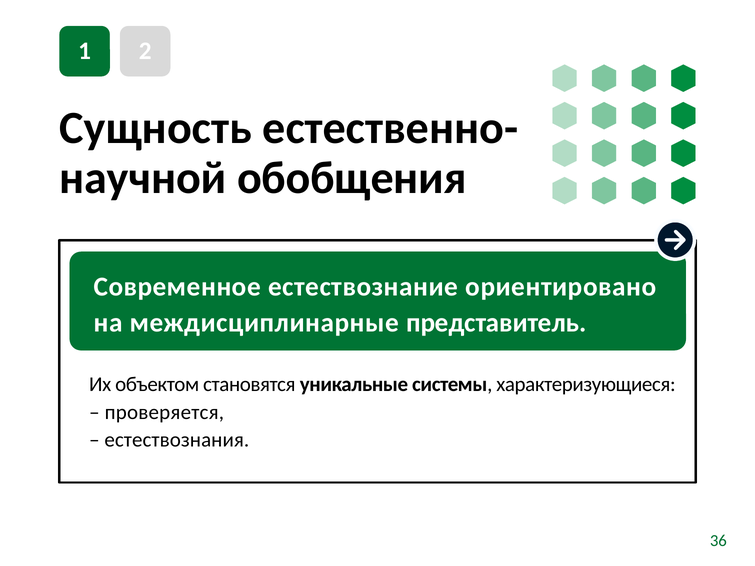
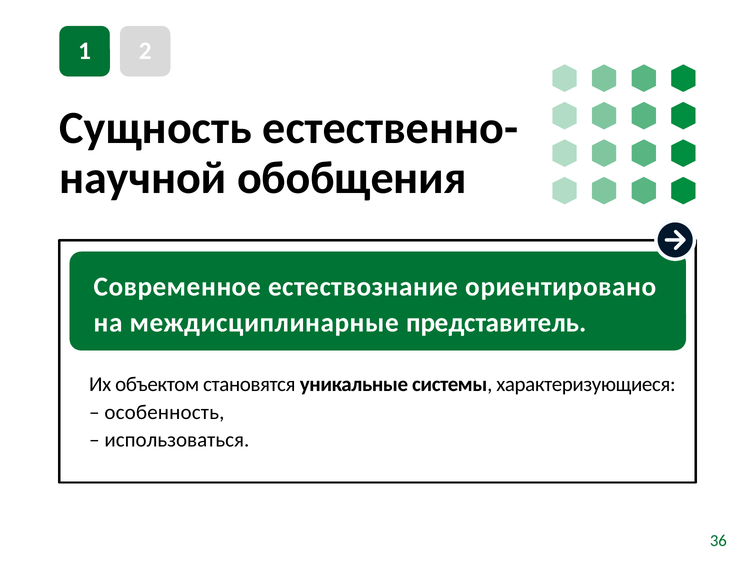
проверяется: проверяется -> особенность (164, 412)
естествознания: естествознания -> использоваться (177, 440)
